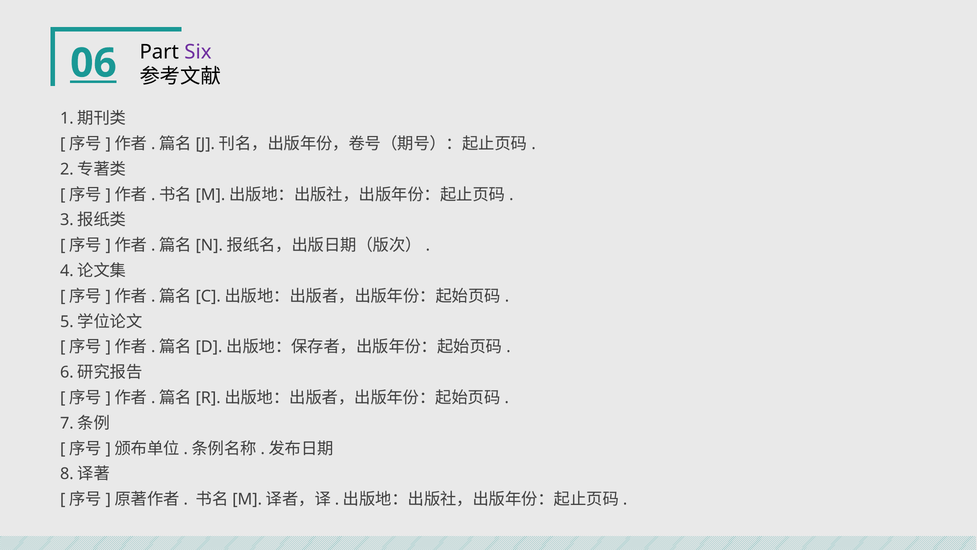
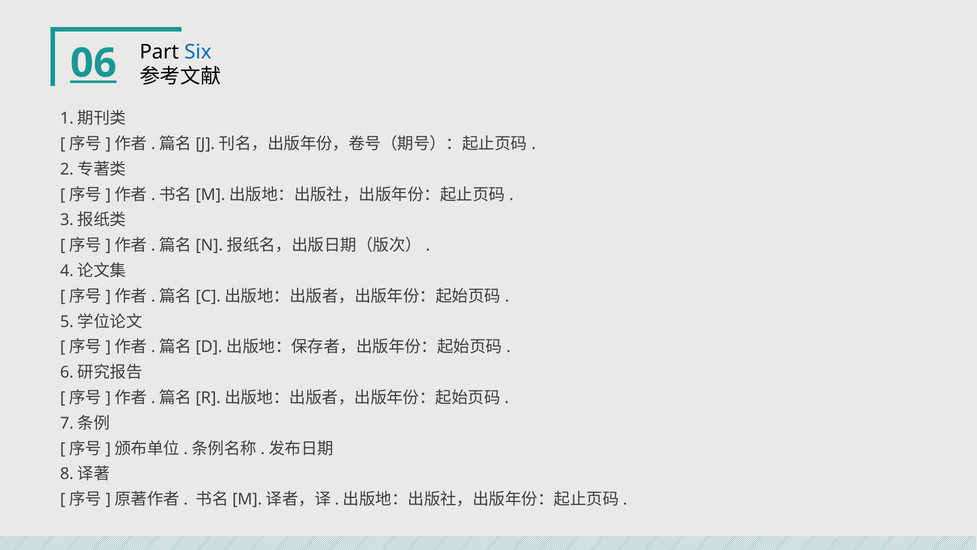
Six colour: purple -> blue (198, 52)
